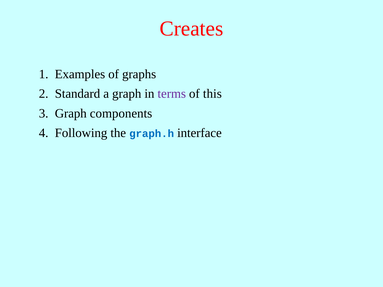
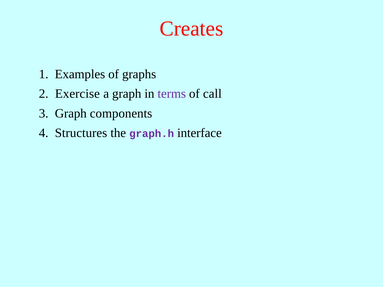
Standard: Standard -> Exercise (77, 94)
this: this -> call (212, 94)
Following: Following -> Structures (81, 133)
graph.h colour: blue -> purple (152, 134)
